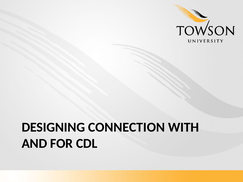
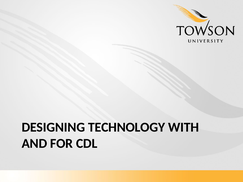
CONNECTION: CONNECTION -> TECHNOLOGY (127, 127)
